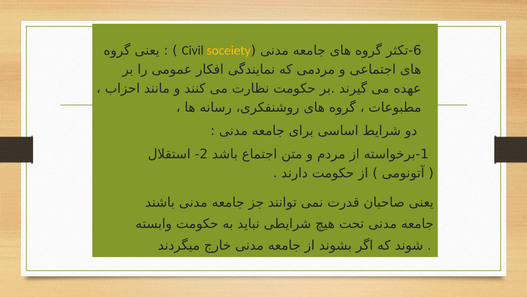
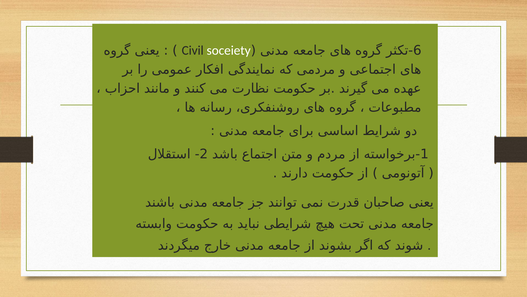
soceiety colour: yellow -> white (229, 50)
